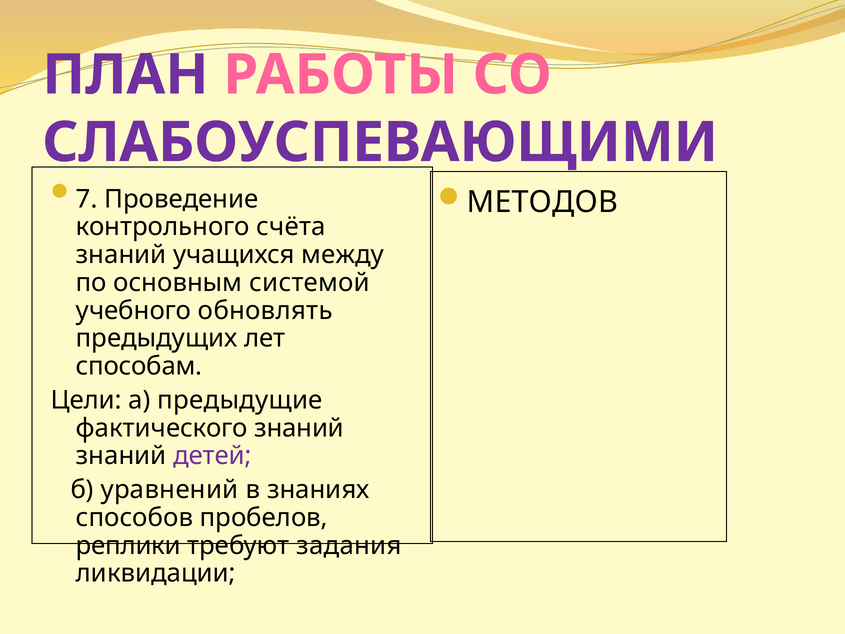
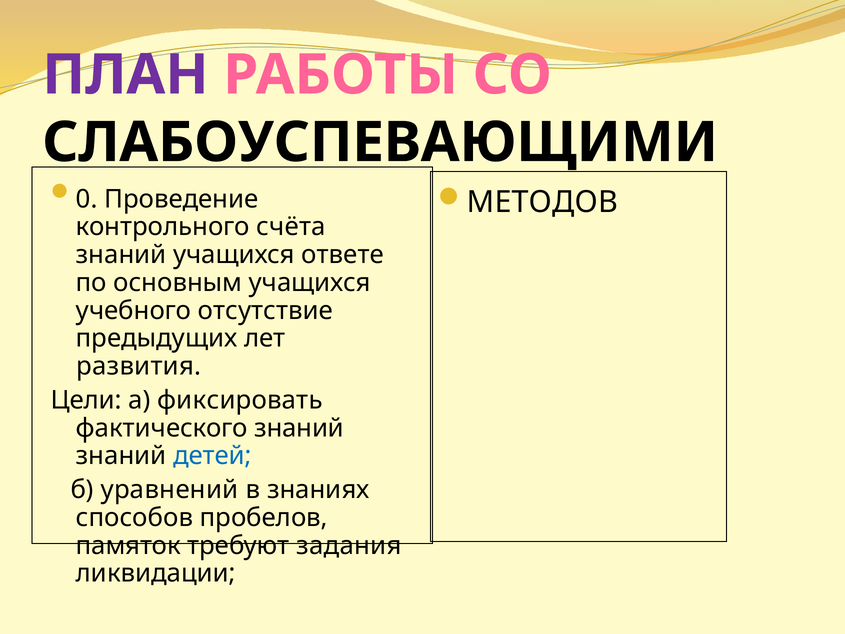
СЛАБОУСПЕВАЮЩИМИ colour: purple -> black (380, 142)
7: 7 -> 0 (87, 199)
между: между -> ответе (343, 255)
основным системой: системой -> учащихся (310, 283)
обновлять: обновлять -> отсутствие (265, 310)
способам: способам -> развития (139, 366)
предыдущие: предыдущие -> фиксировать (240, 400)
детей colour: purple -> blue (212, 456)
реплики: реплики -> памяток (128, 545)
